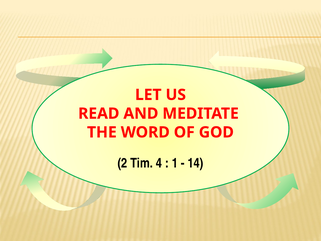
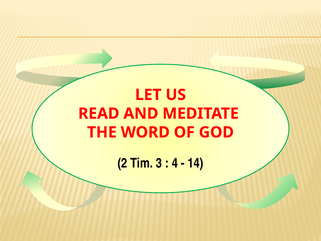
4: 4 -> 3 (159, 163)
1: 1 -> 4 (175, 163)
